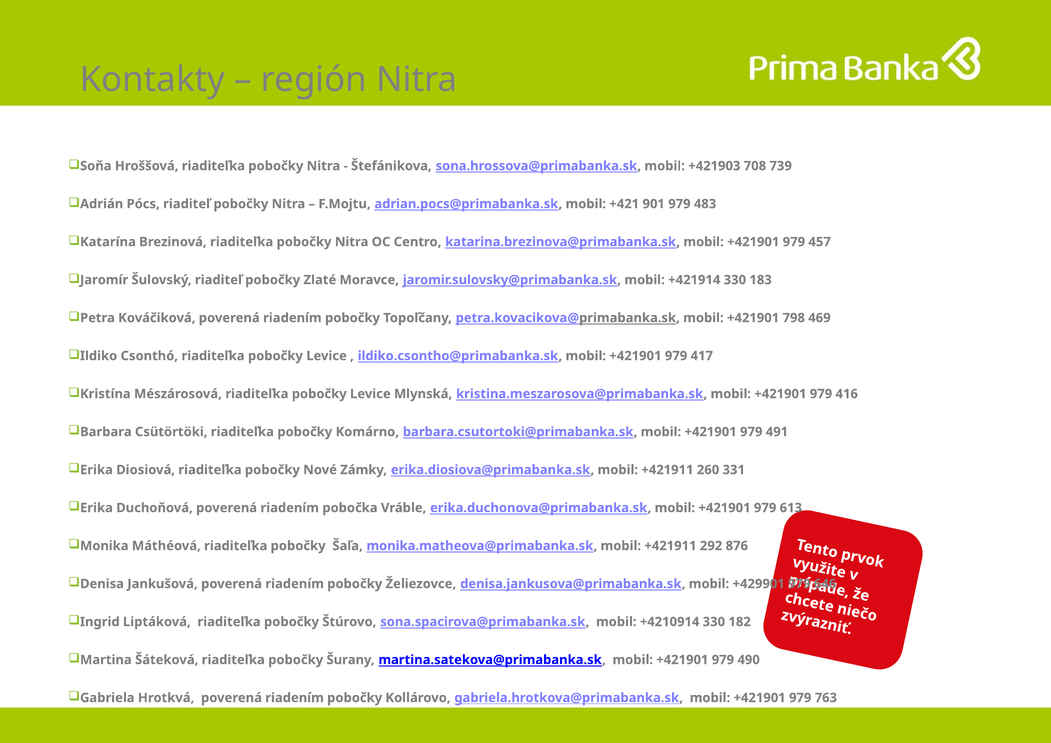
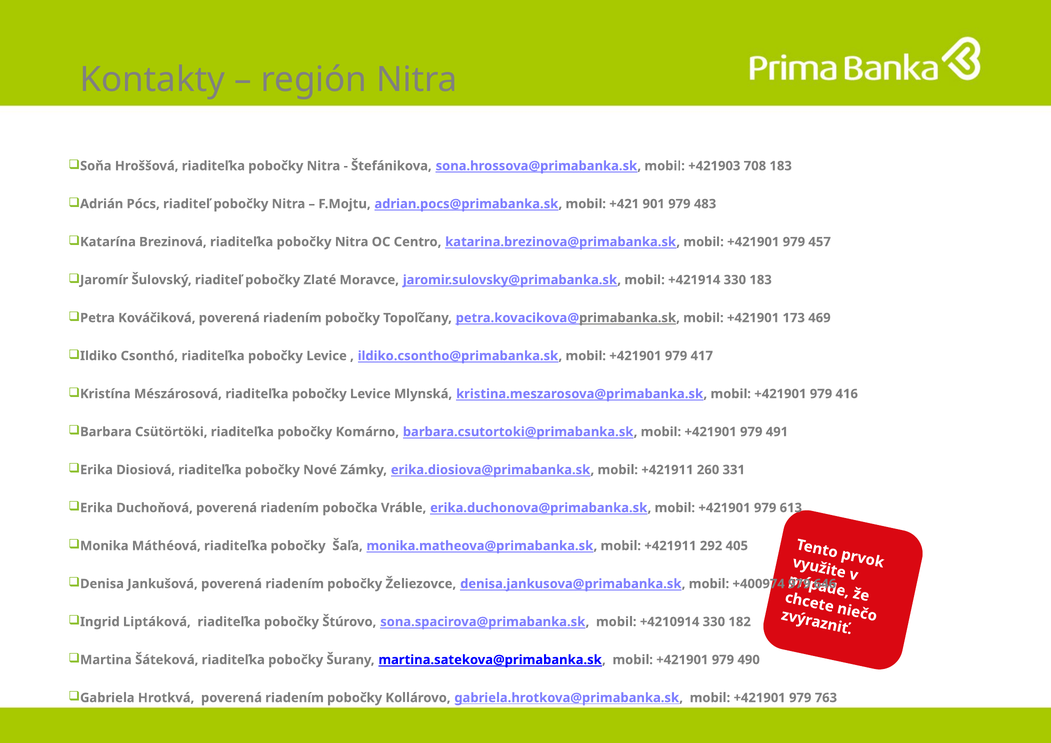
708 739: 739 -> 183 (781, 166)
798: 798 -> 173 (794, 318)
876: 876 -> 405 (737, 546)
+429901: +429901 -> +400974 (759, 584)
